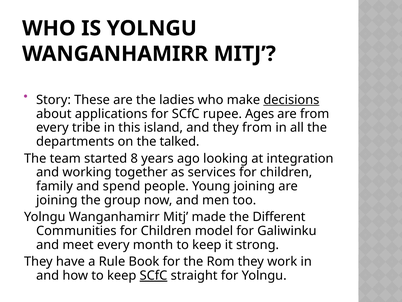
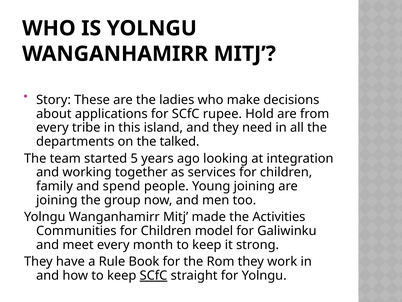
decisions underline: present -> none (291, 100)
Ages: Ages -> Hold (260, 114)
they from: from -> need (257, 127)
8: 8 -> 5 (134, 158)
Different: Different -> Activities (279, 217)
